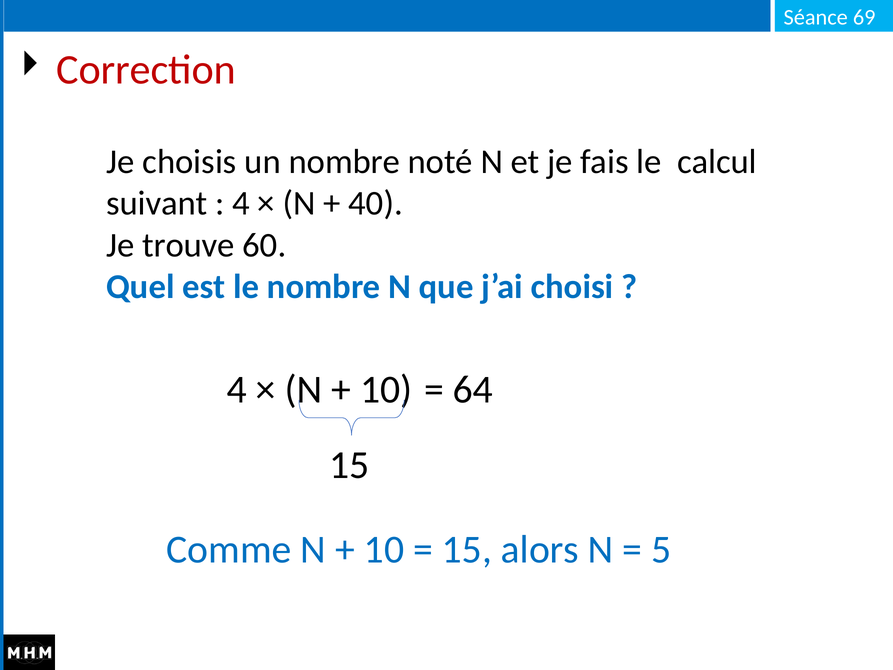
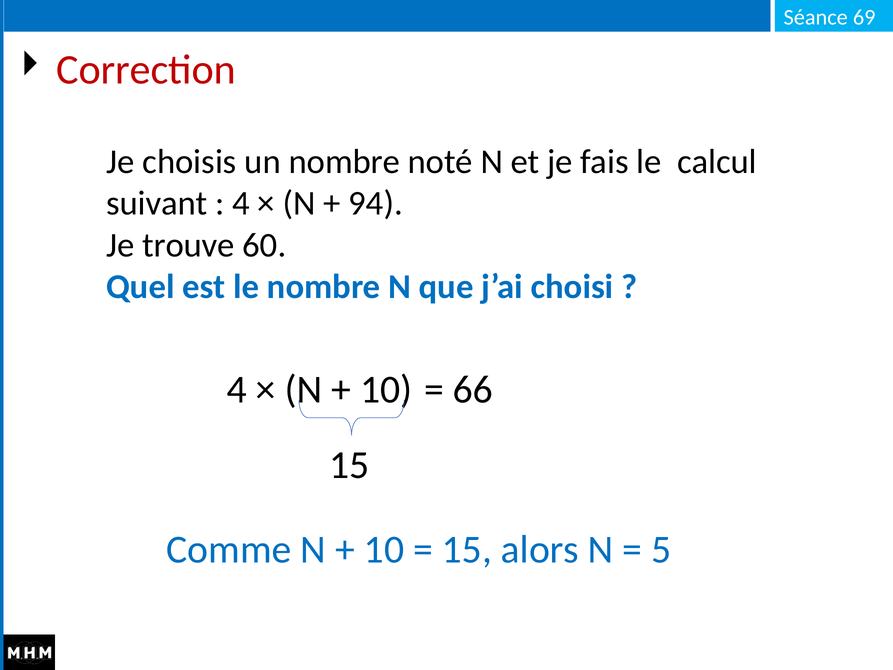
40: 40 -> 94 (376, 203)
64: 64 -> 66 (473, 389)
